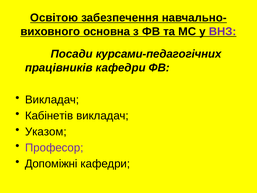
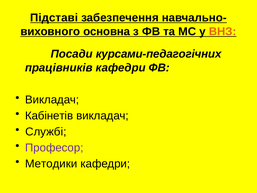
Освітою: Освітою -> Підставі (54, 18)
ВНЗ colour: purple -> orange (223, 31)
Указом: Указом -> Службі (46, 132)
Допоміжні: Допоміжні -> Методики (51, 164)
